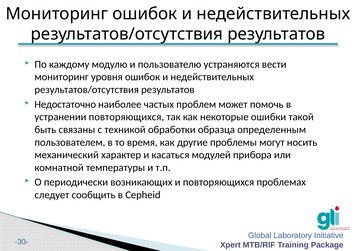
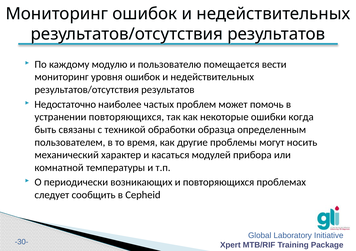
устраняются: устраняются -> помещается (232, 64)
такой: такой -> когда (301, 117)
